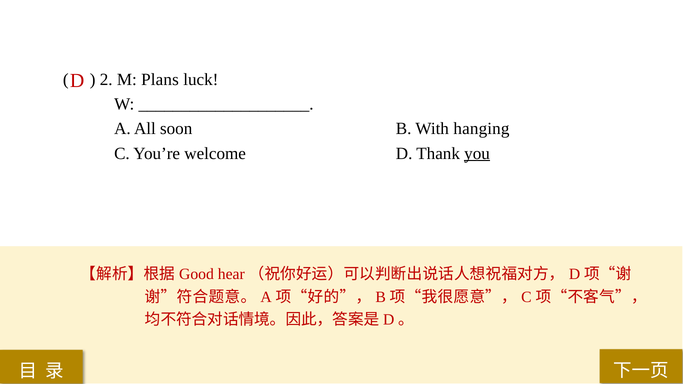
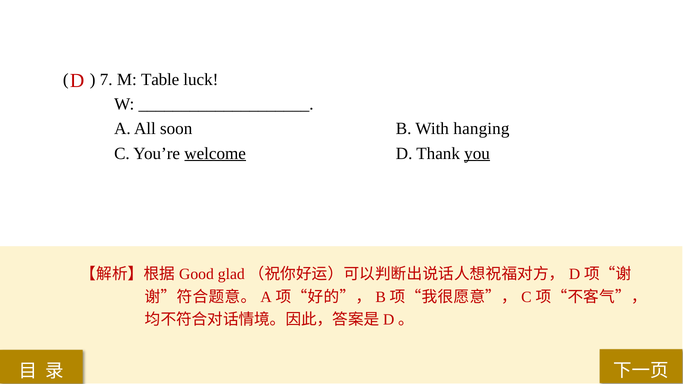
2: 2 -> 7 (106, 80)
Plans: Plans -> Table (160, 80)
welcome underline: none -> present (215, 153)
hear: hear -> glad (231, 274)
